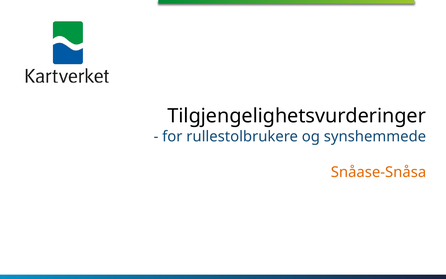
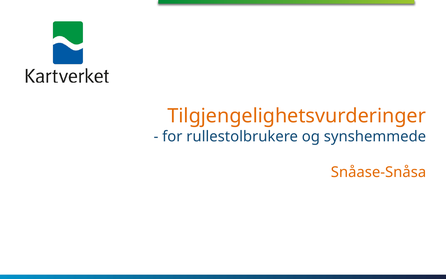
Tilgjengelighetsvurderinger colour: black -> orange (297, 116)
